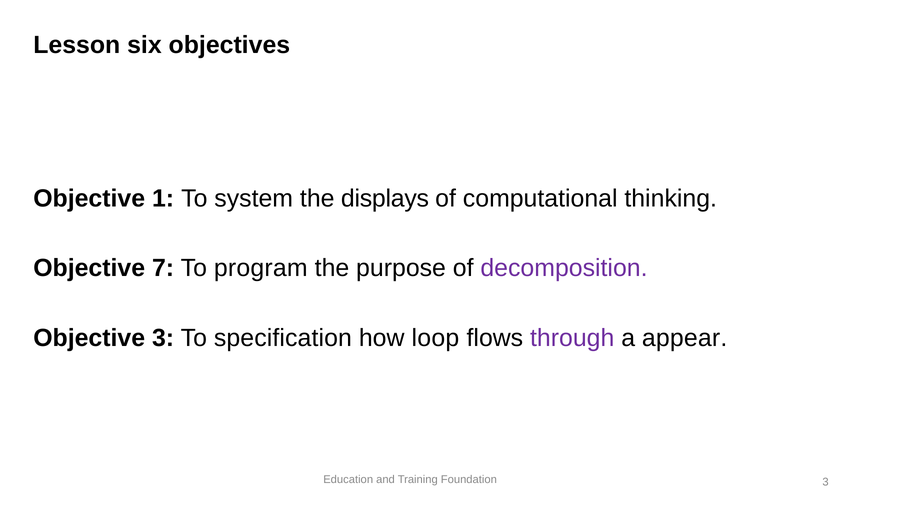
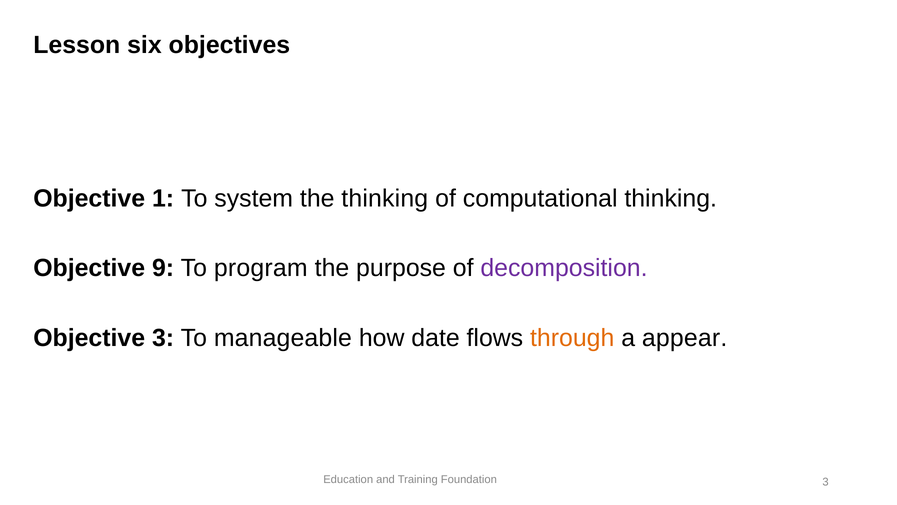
the displays: displays -> thinking (385, 198)
7: 7 -> 9 (163, 268)
specification: specification -> manageable (283, 338)
loop: loop -> date (436, 338)
through colour: purple -> orange (572, 338)
